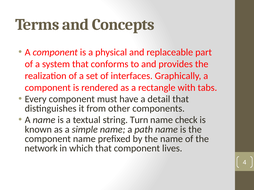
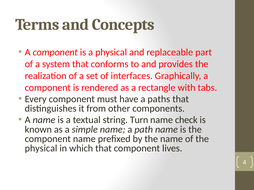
detail: detail -> paths (159, 99)
network: network -> physical (41, 149)
